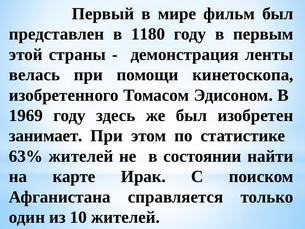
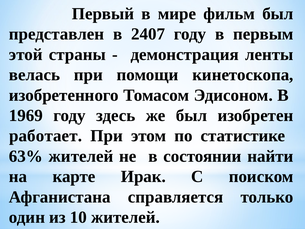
1180: 1180 -> 2407 (148, 34)
занимает: занимает -> работает (46, 136)
